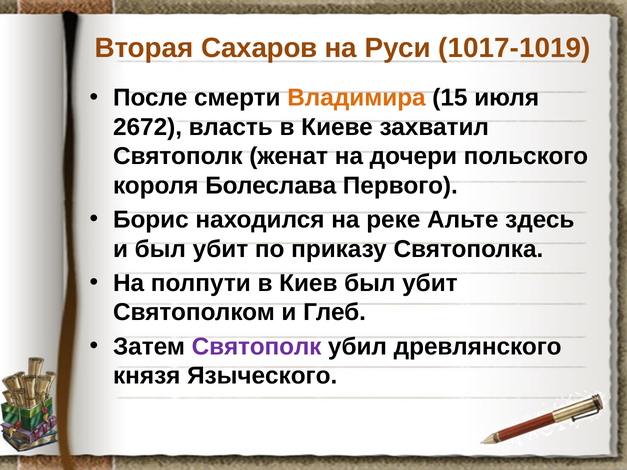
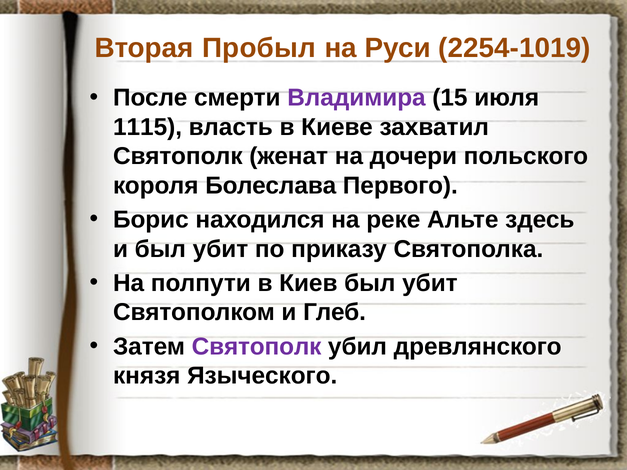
Сахаров: Сахаров -> Пробыл (259, 48)
1017-1019: 1017-1019 -> 2254-1019 (514, 48)
Владимира colour: orange -> purple (356, 98)
2672: 2672 -> 1115 (148, 127)
